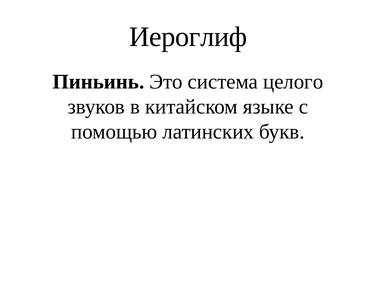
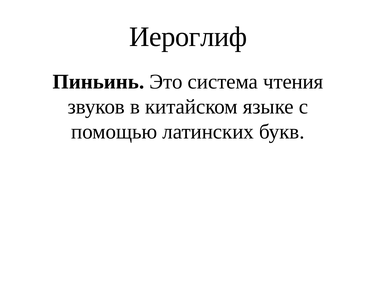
целого: целого -> чтения (293, 82)
